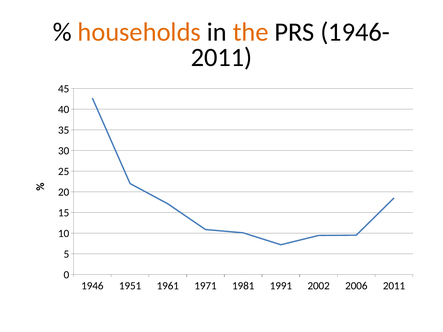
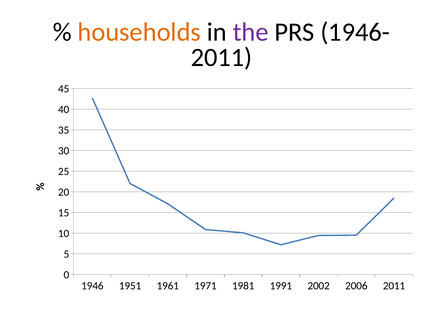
the colour: orange -> purple (251, 32)
